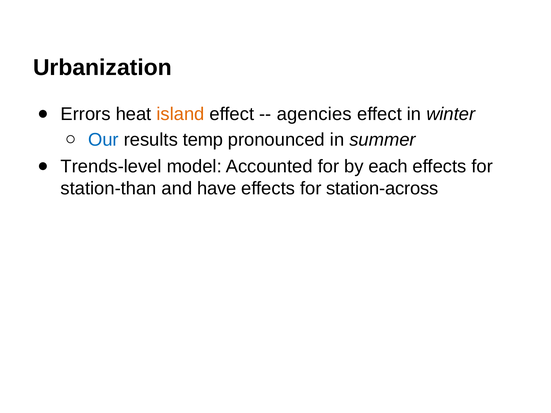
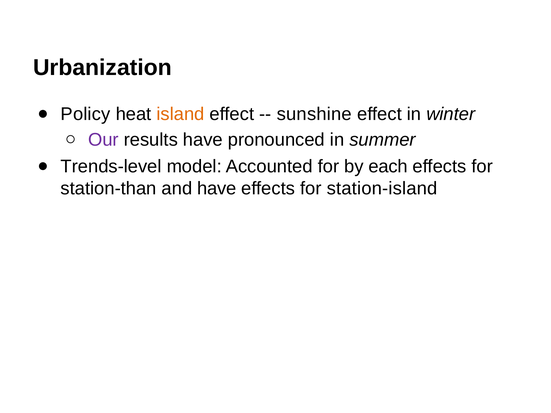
Errors: Errors -> Policy (86, 114)
agencies: agencies -> sunshine (314, 114)
Our colour: blue -> purple (103, 140)
results temp: temp -> have (203, 140)
station-across: station-across -> station-island (382, 189)
